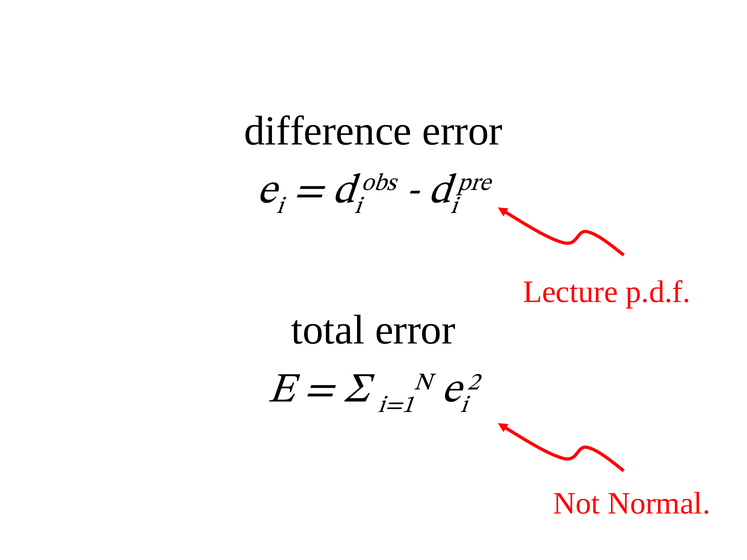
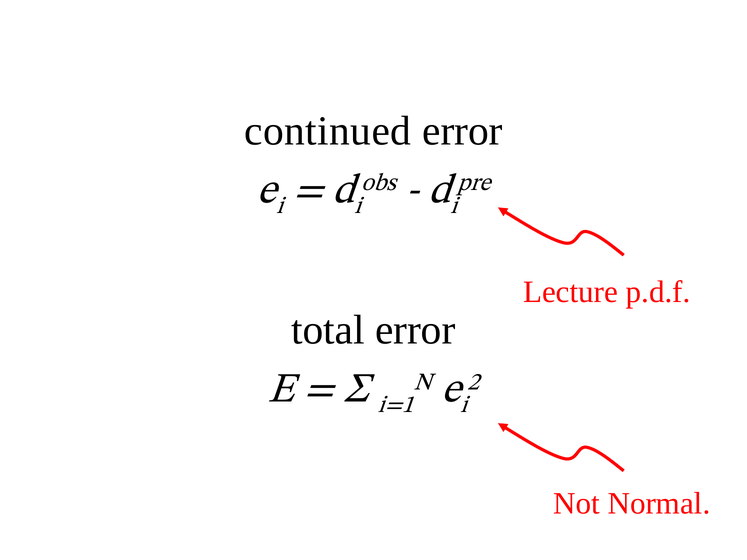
difference: difference -> continued (328, 131)
